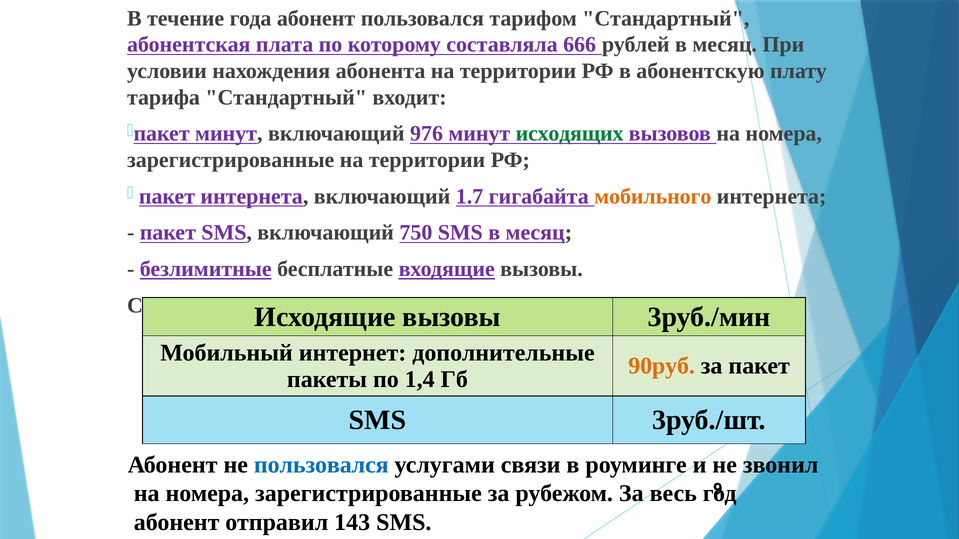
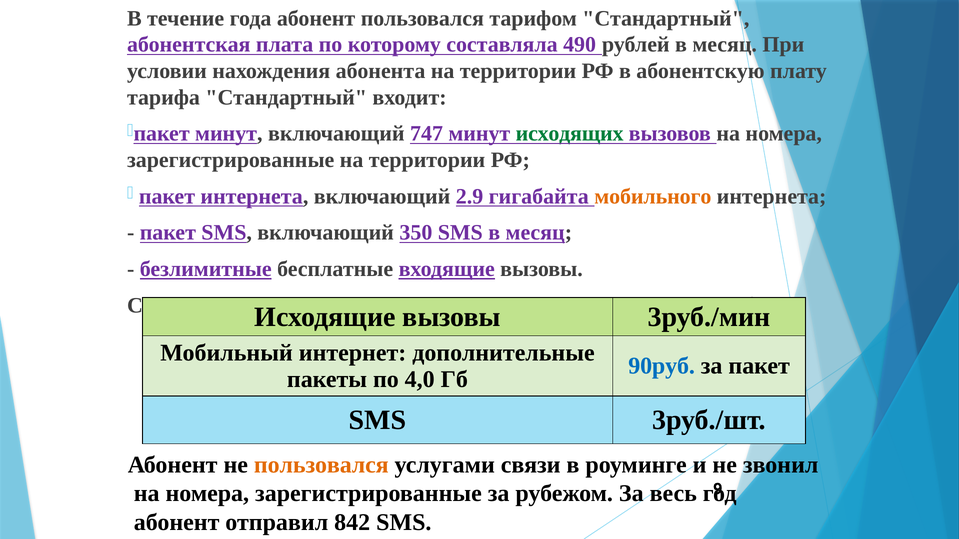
666: 666 -> 490 (580, 45)
976: 976 -> 747 (427, 134)
1.7: 1.7 -> 2.9 (470, 196)
750: 750 -> 350 (416, 233)
90руб colour: orange -> blue (662, 366)
1,4: 1,4 -> 4,0 (420, 380)
пользовался colour: blue -> orange (321, 465)
143: 143 -> 842 (352, 523)
